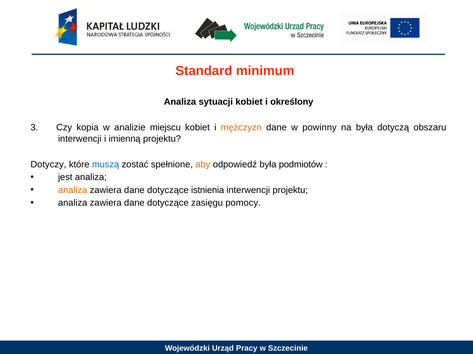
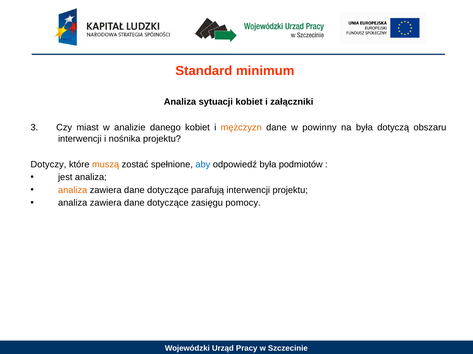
określony: określony -> załączniki (292, 102)
kopia: kopia -> miast (88, 128)
miejscu: miejscu -> danego (165, 128)
imienną: imienną -> nośnika (125, 139)
muszą colour: blue -> orange (106, 165)
aby colour: orange -> blue (203, 165)
istnienia: istnienia -> parafują (208, 190)
